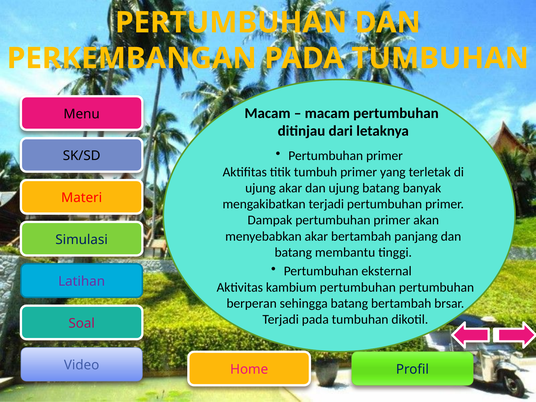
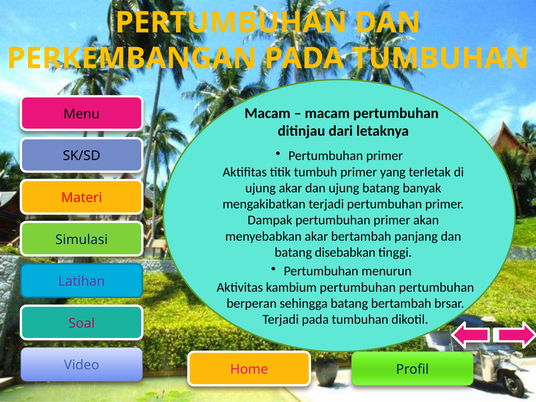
membantu: membantu -> disebabkan (345, 252)
eksternal: eksternal -> menurun (387, 271)
